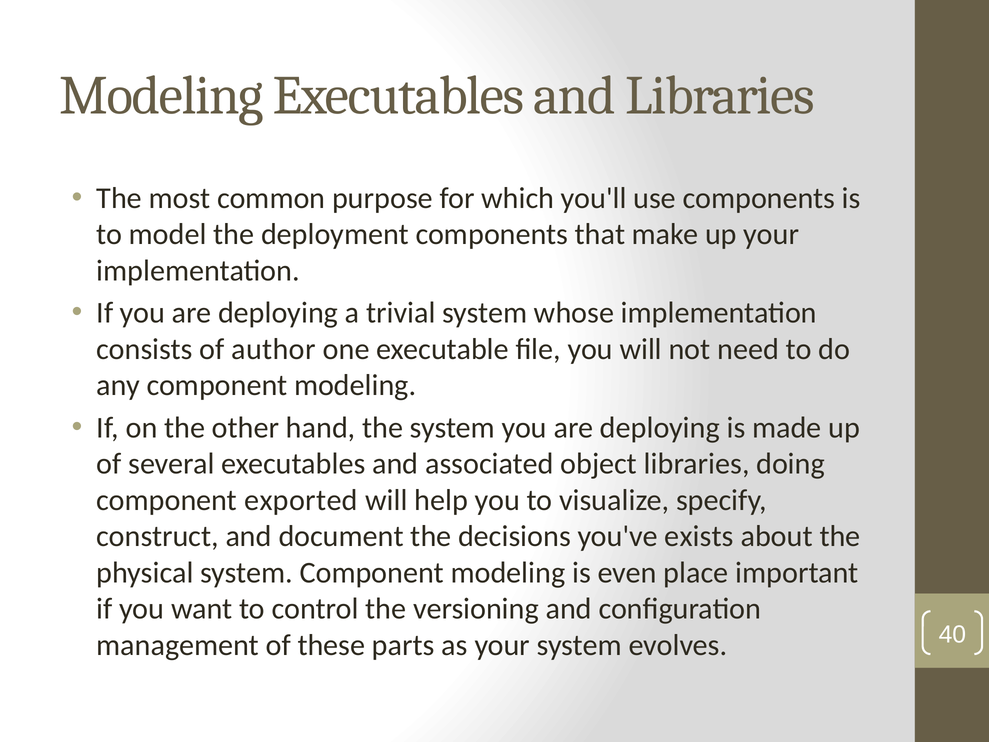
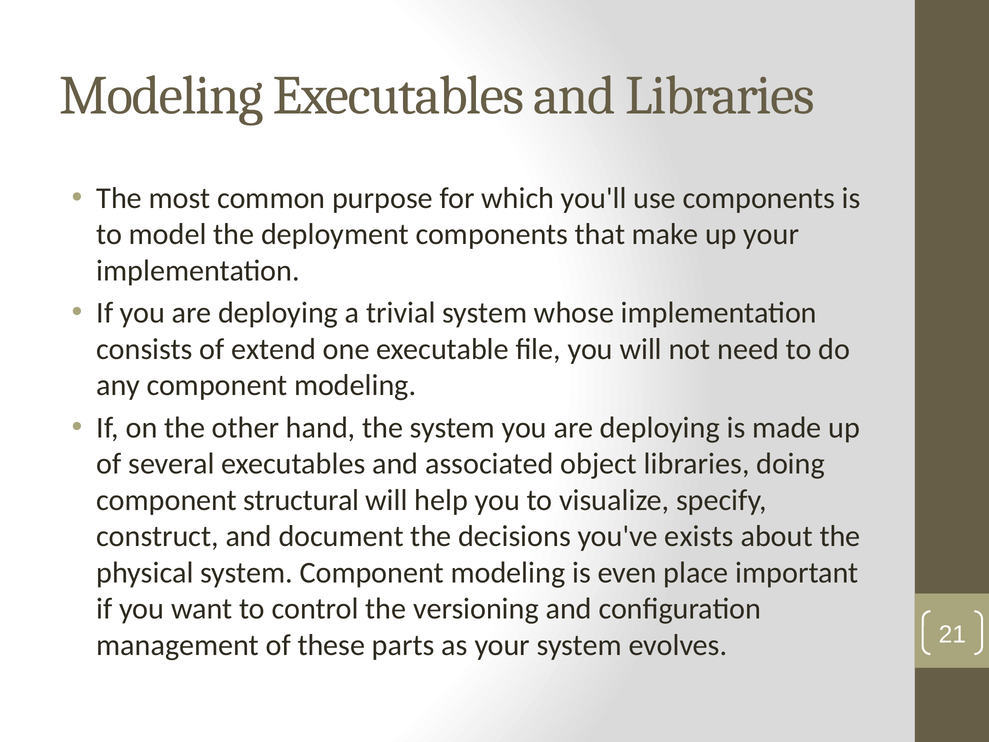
author: author -> extend (274, 349)
exported: exported -> structural (301, 500)
40: 40 -> 21 (952, 634)
